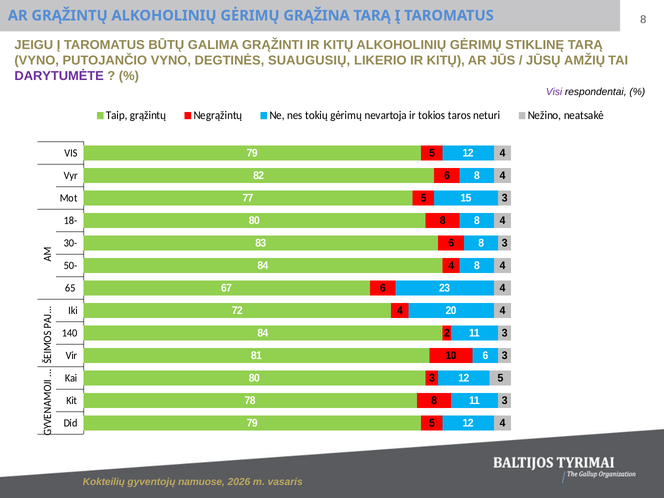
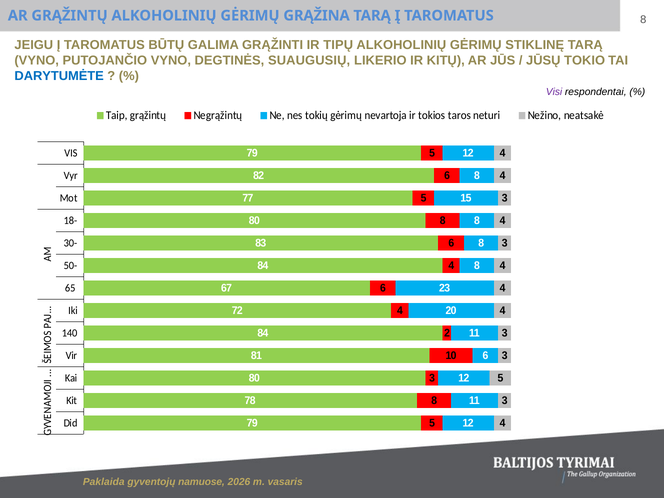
GRĄŽINTI IR KITŲ: KITŲ -> TIPŲ (338, 45)
AMŽIŲ: AMŽIŲ -> TOKIO (585, 60)
DARYTUMĖTE colour: purple -> blue (59, 76)
Kokteilių: Kokteilių -> Paklaida (104, 482)
